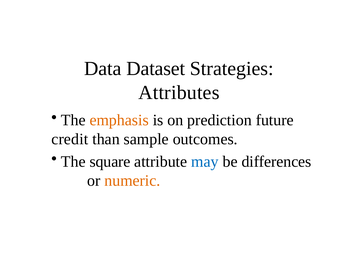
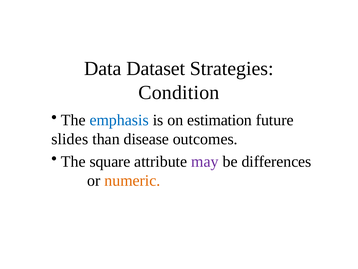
Attributes: Attributes -> Condition (179, 92)
emphasis colour: orange -> blue (119, 120)
prediction: prediction -> estimation (220, 120)
credit: credit -> slides (70, 139)
sample: sample -> disease (146, 139)
may colour: blue -> purple (205, 161)
